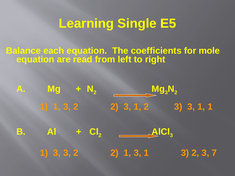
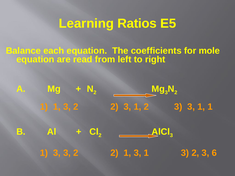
Single: Single -> Ratios (137, 23)
7: 7 -> 6 (214, 153)
